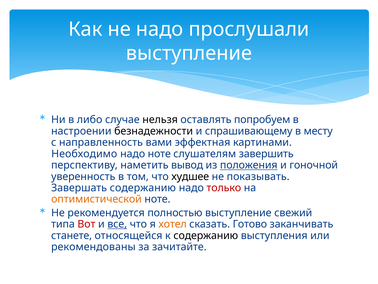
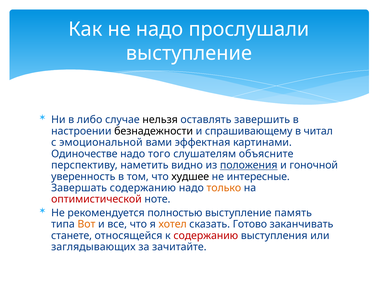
попробуем: попробуем -> завершить (262, 120)
месту: месту -> читал (318, 131)
направленность: направленность -> эмоциональной (101, 142)
Необходимо: Необходимо -> Одиночестве (84, 154)
надо ноте: ноте -> того (159, 154)
завершить: завершить -> объясните (266, 154)
вывод: вывод -> видно (187, 165)
показывать: показывать -> интересные (258, 176)
только colour: red -> orange (224, 188)
оптимистической colour: orange -> red (96, 199)
свежий: свежий -> память (293, 213)
Вот colour: red -> orange (86, 224)
все underline: present -> none (117, 224)
содержанию colour: black -> red (206, 235)
рекомендованы: рекомендованы -> заглядывающих (93, 247)
